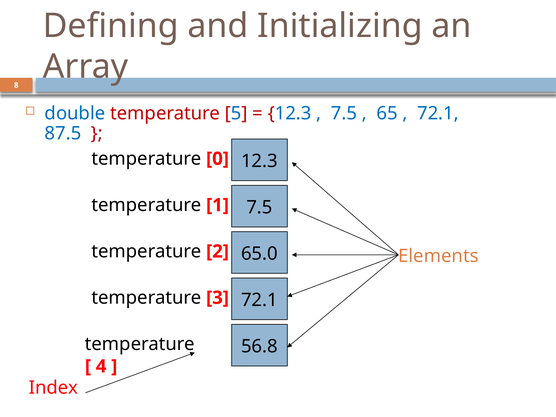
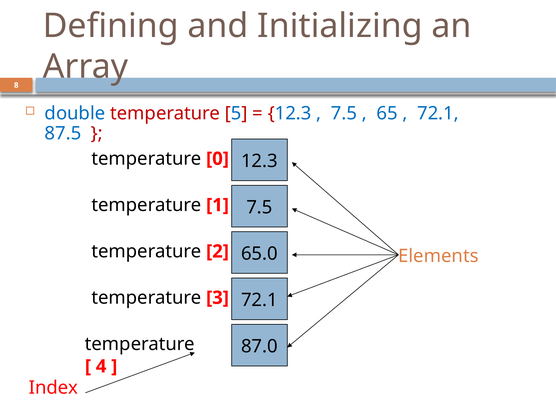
56.8: 56.8 -> 87.0 (259, 346)
